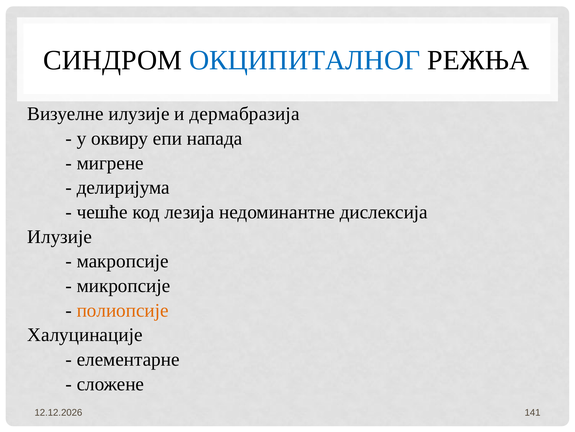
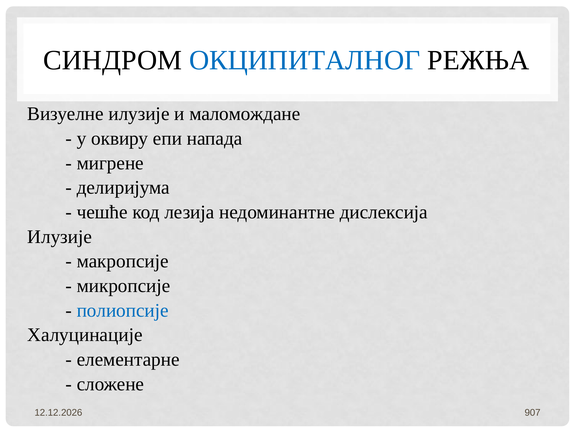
дермабразија: дермабразија -> маломождане (245, 114)
полиопсије colour: orange -> blue (123, 310)
141: 141 -> 907 (533, 412)
